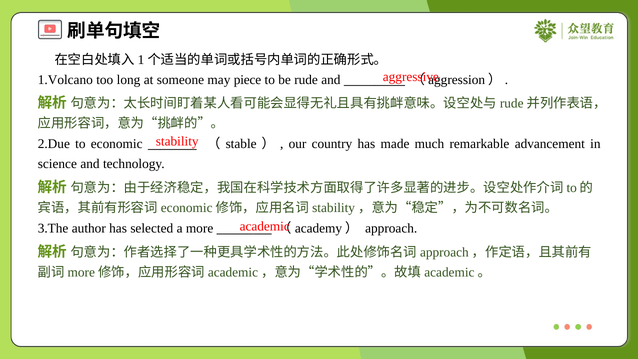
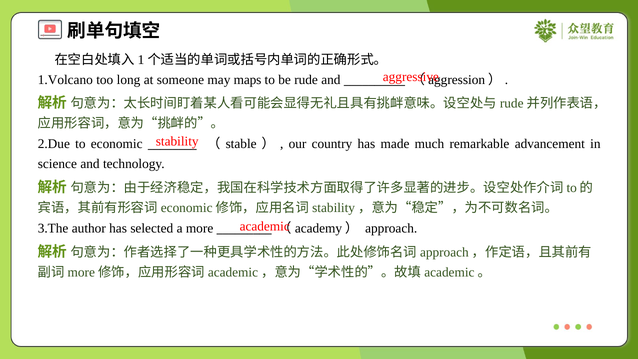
piece: piece -> maps (248, 80)
